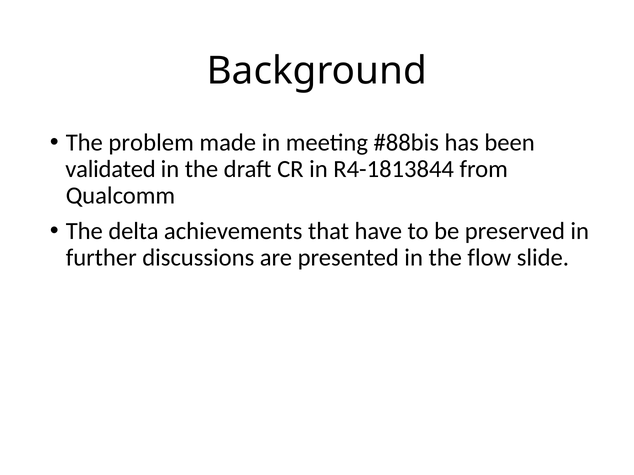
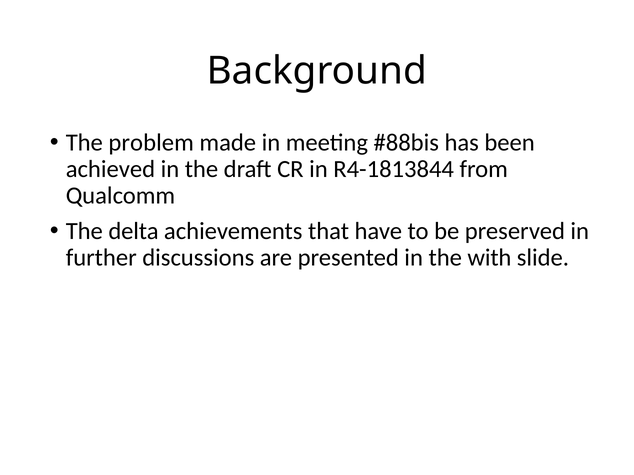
validated: validated -> achieved (110, 169)
flow: flow -> with (489, 258)
